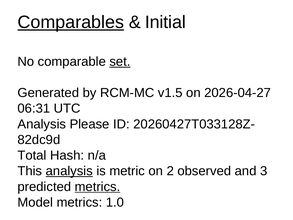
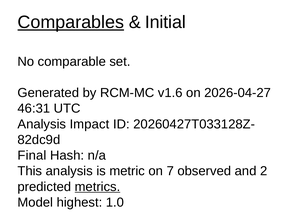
set underline: present -> none (120, 61)
v1.5: v1.5 -> v1.6 (170, 93)
06:31: 06:31 -> 46:31 (34, 108)
Please: Please -> Impact (89, 124)
Total: Total -> Final (32, 155)
analysis underline: present -> none (69, 171)
2: 2 -> 7 (170, 171)
3: 3 -> 2 (264, 171)
Model metrics: metrics -> highest (79, 202)
